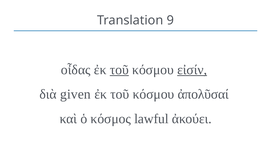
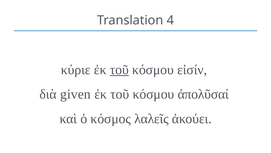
9: 9 -> 4 (170, 20)
οἶδας: οἶδας -> κύριε (76, 70)
εἰσίν underline: present -> none (192, 70)
lawful: lawful -> λαλεῖς (151, 118)
